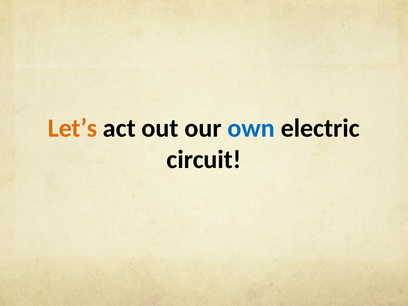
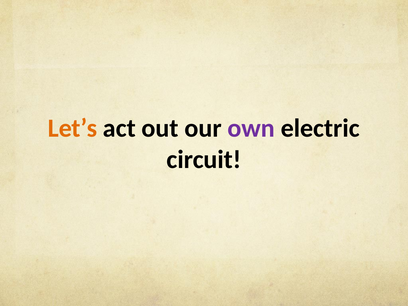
own colour: blue -> purple (251, 128)
